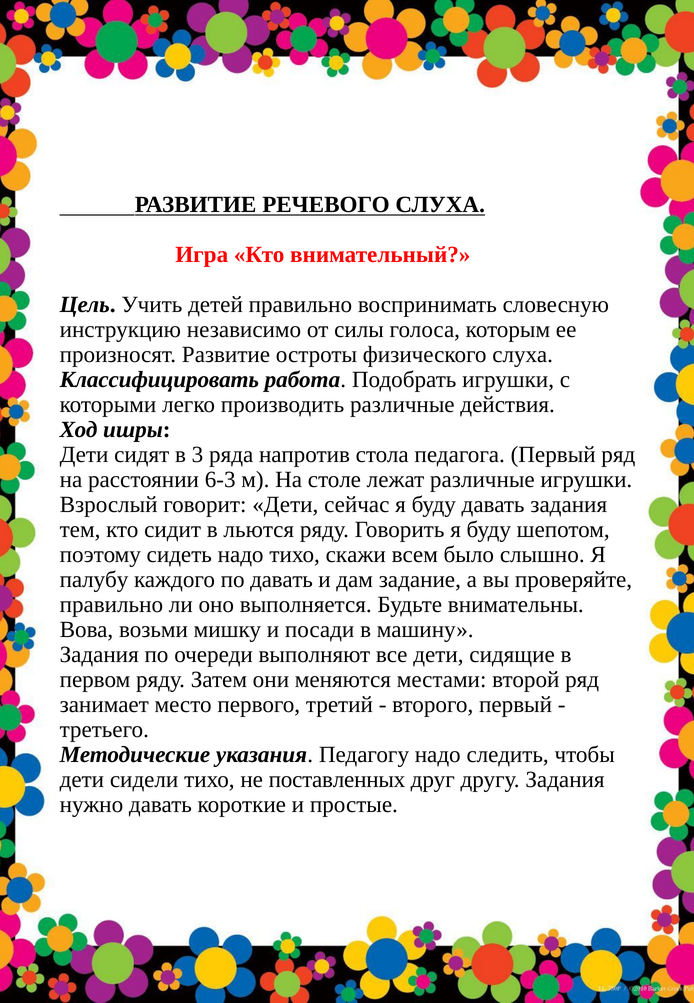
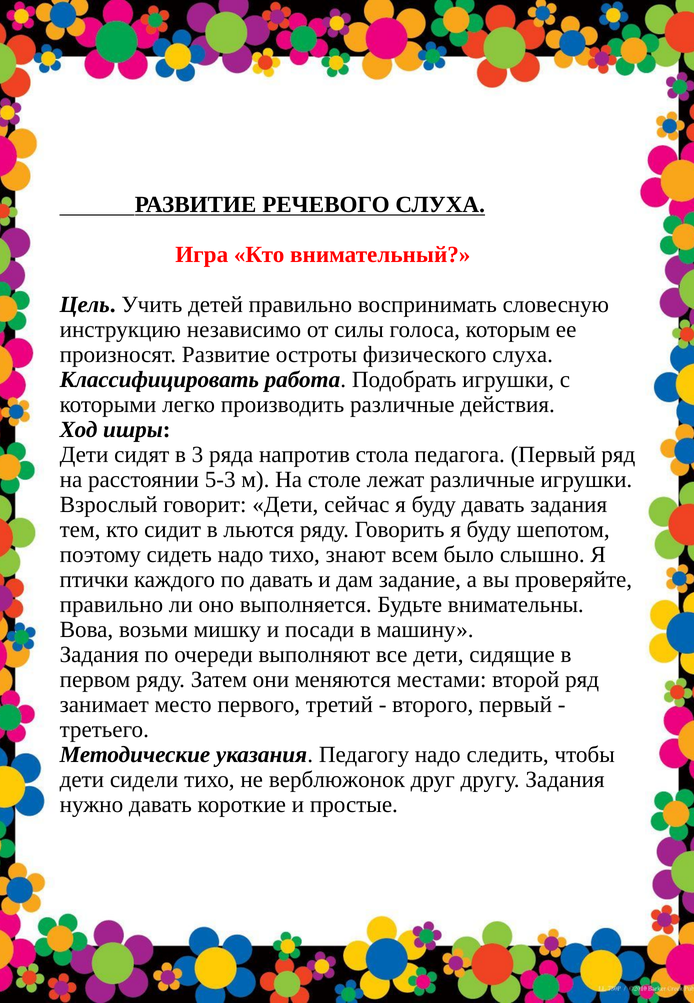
6-3: 6-3 -> 5-3 (220, 479)
скажи: скажи -> знают (356, 554)
палубу: палубу -> птички (94, 579)
поставленных: поставленных -> верблюжонок (337, 779)
